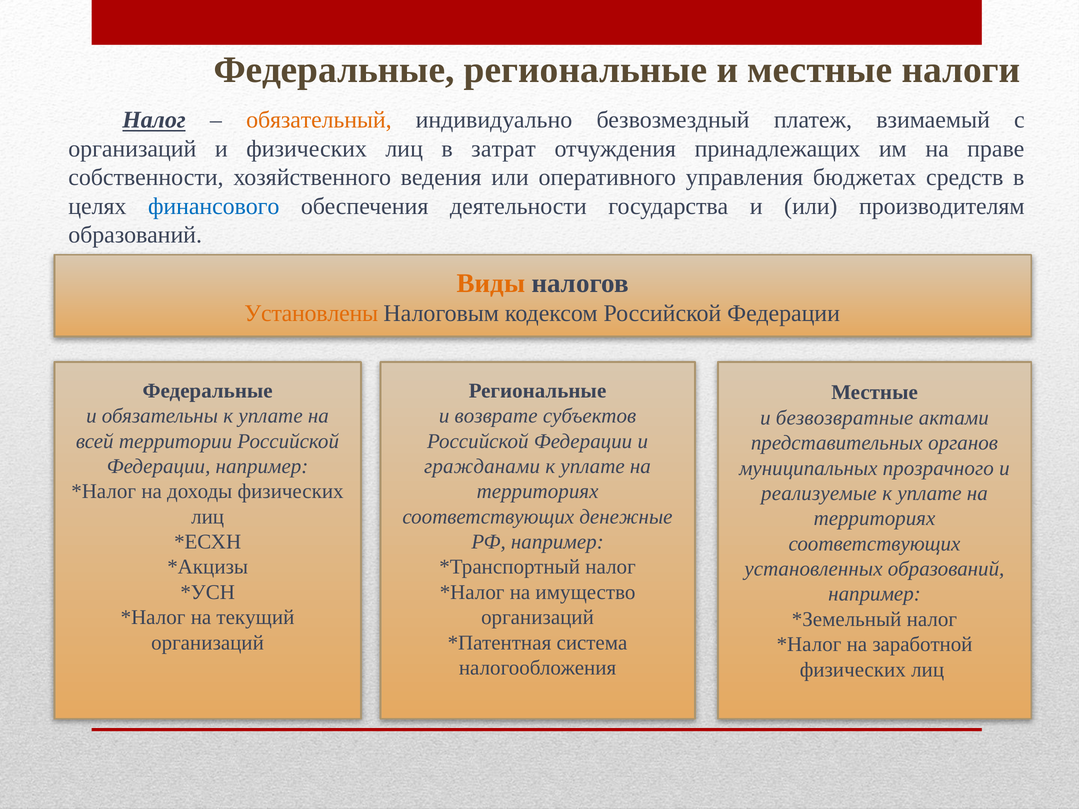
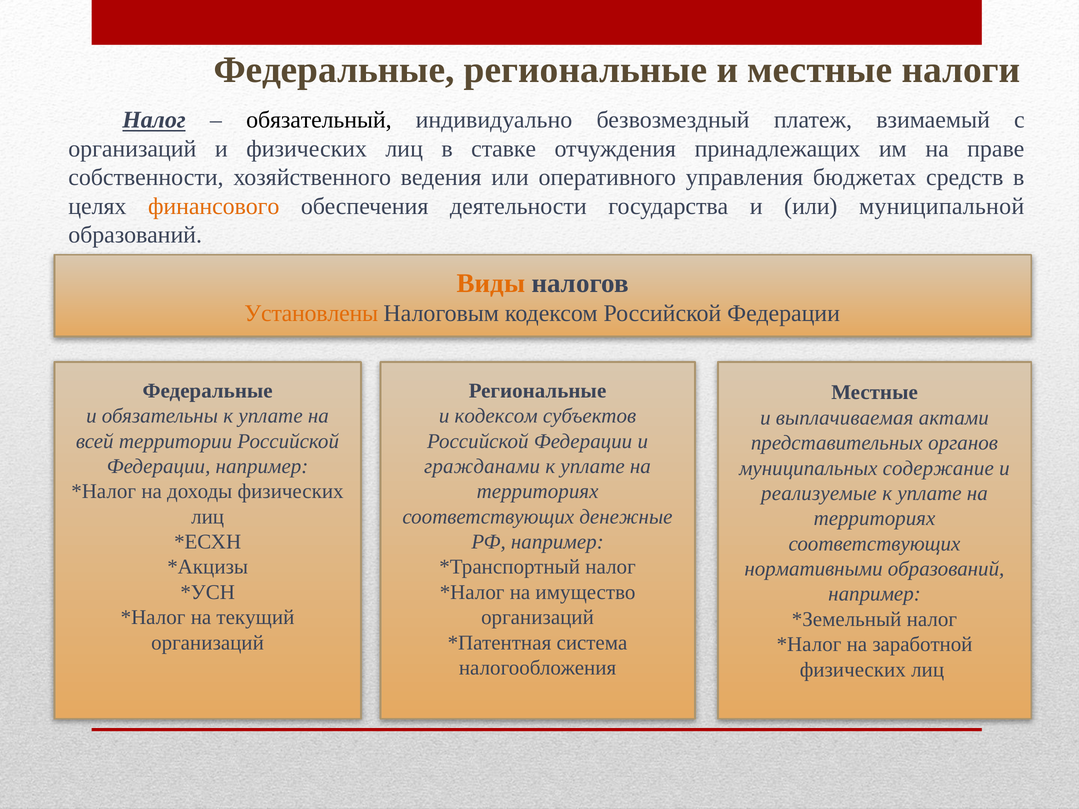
обязательный colour: orange -> black (319, 120)
затрат: затрат -> ставке (504, 149)
финансового colour: blue -> orange (214, 206)
производителям: производителям -> муниципальной (942, 206)
и возврате: возврате -> кодексом (496, 416)
безвозвратные: безвозвратные -> выплачиваемая (845, 418)
прозрачного: прозрачного -> содержание (938, 468)
установленных: установленных -> нормативными (814, 569)
